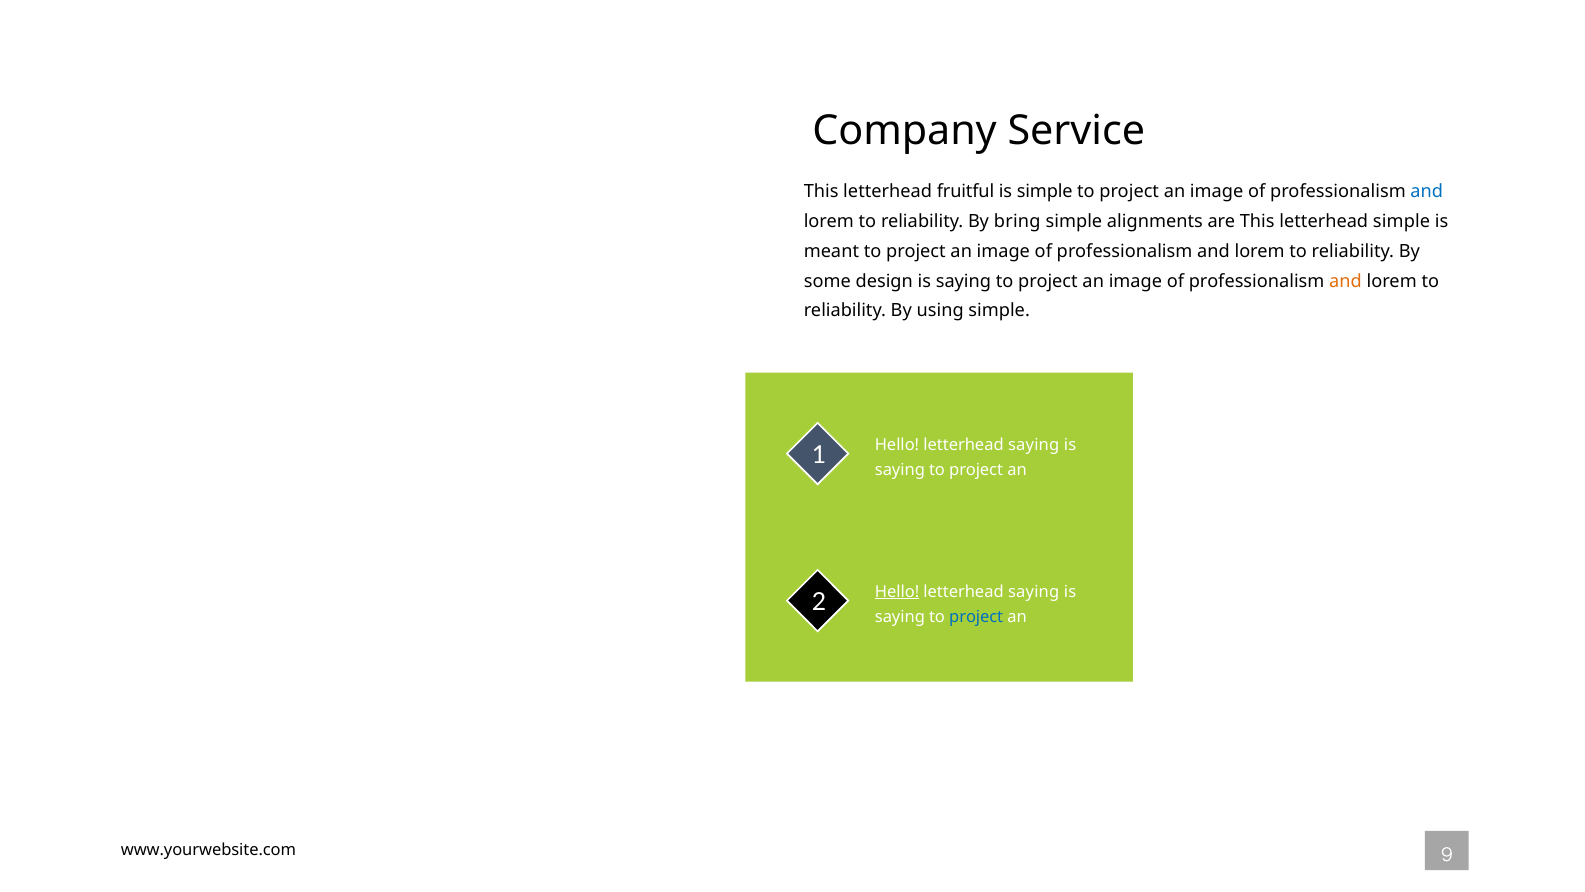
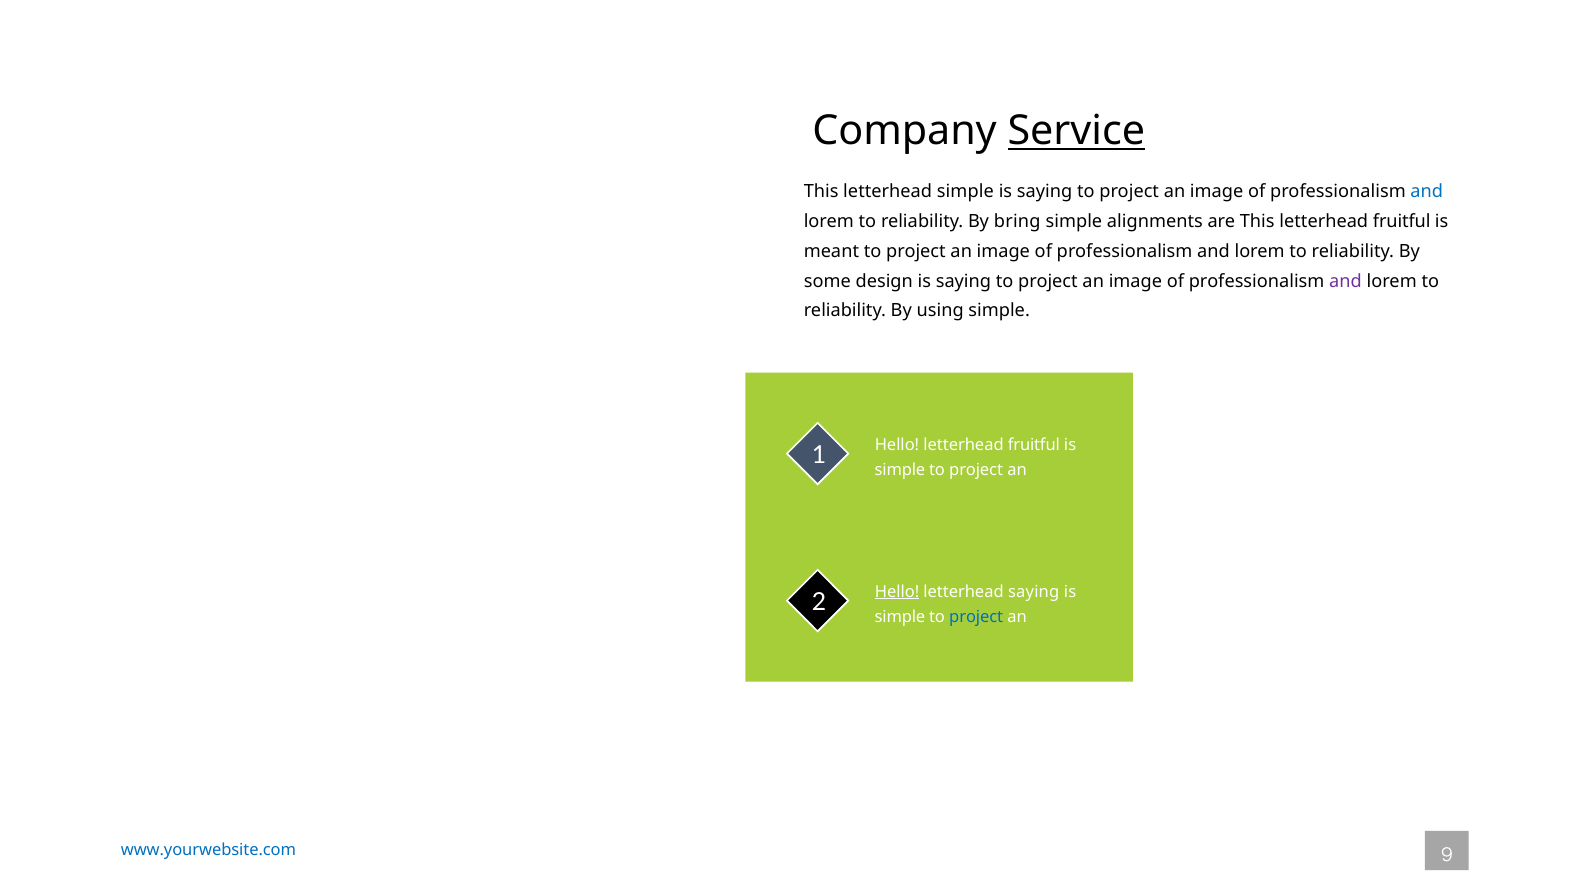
Service underline: none -> present (1076, 131)
letterhead fruitful: fruitful -> simple (965, 192)
simple: simple -> saying (1045, 192)
This letterhead simple: simple -> fruitful (1402, 222)
and colour: orange -> purple (1346, 281)
1 Hello letterhead saying: saying -> fruitful (1034, 445)
saying: saying -> simple (900, 469)
saying: saying -> simple (900, 616)
www.yourwebsite.com colour: black -> blue (208, 850)
